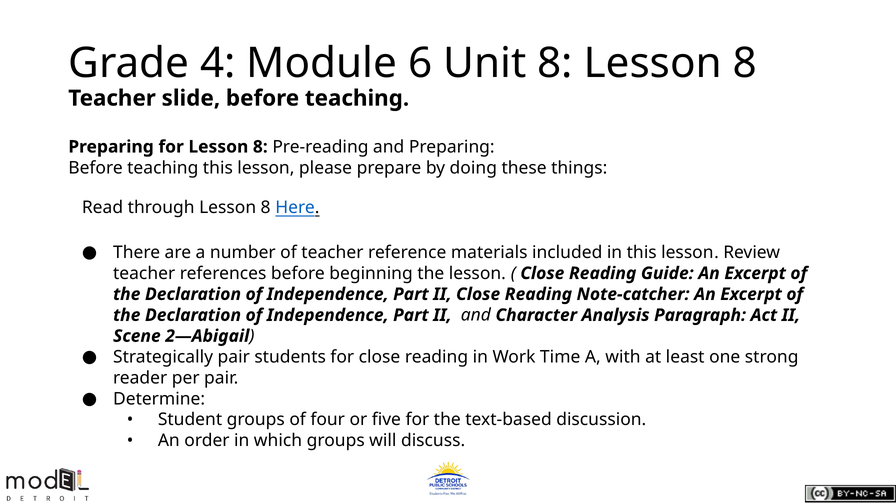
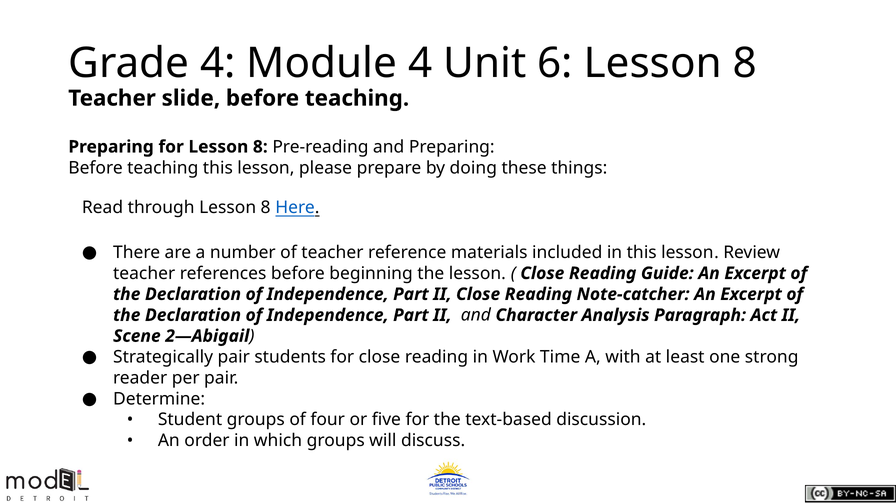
Module 6: 6 -> 4 (420, 63)
Unit 8: 8 -> 6 (555, 63)
